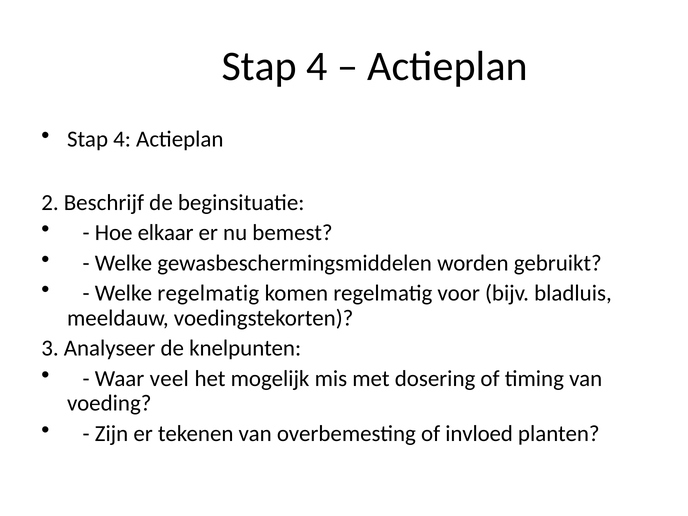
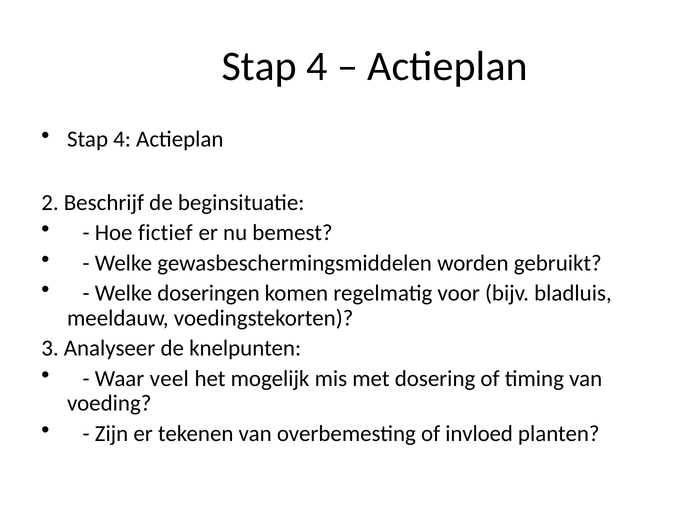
elkaar: elkaar -> fictief (165, 233)
Welke regelmatig: regelmatig -> doseringen (208, 293)
